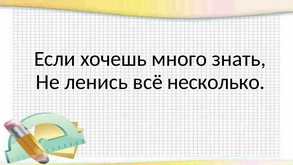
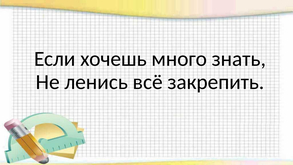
несколько: несколько -> закрепить (216, 82)
